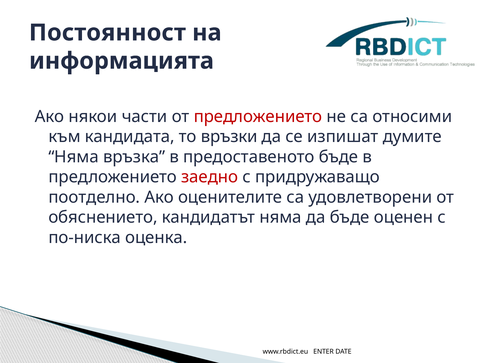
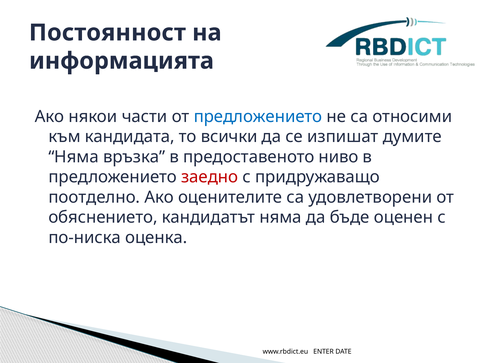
предложението colour: red -> blue (258, 117)
връзки: връзки -> всички (229, 137)
предоставеното бъде: бъде -> ниво (339, 157)
